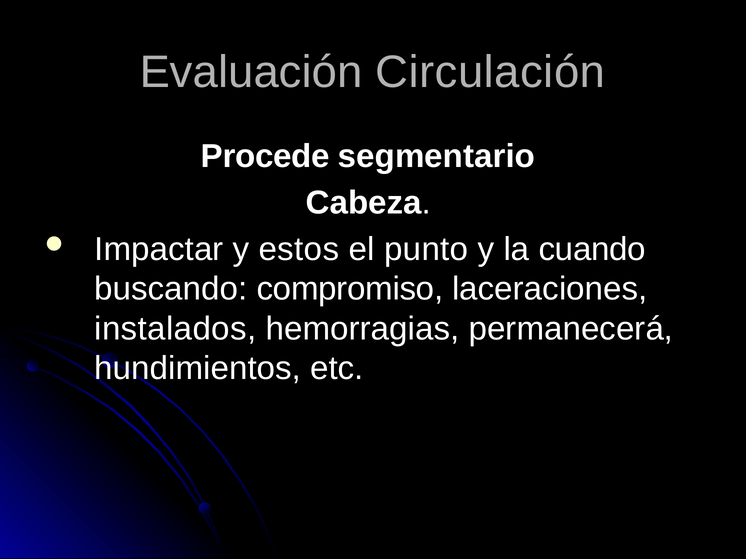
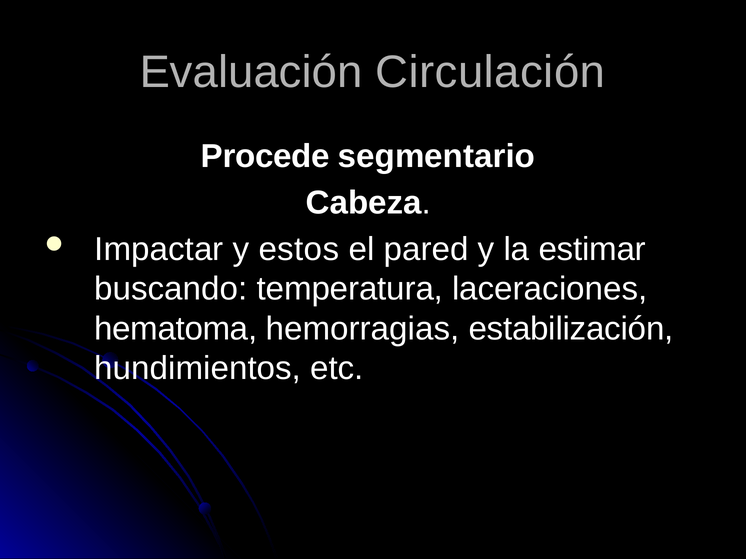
punto: punto -> pared (426, 249)
cuando: cuando -> estimar (592, 249)
compromiso: compromiso -> temperatura (350, 289)
instalados: instalados -> hematoma (176, 329)
permanecerá: permanecerá -> estabilización (571, 329)
